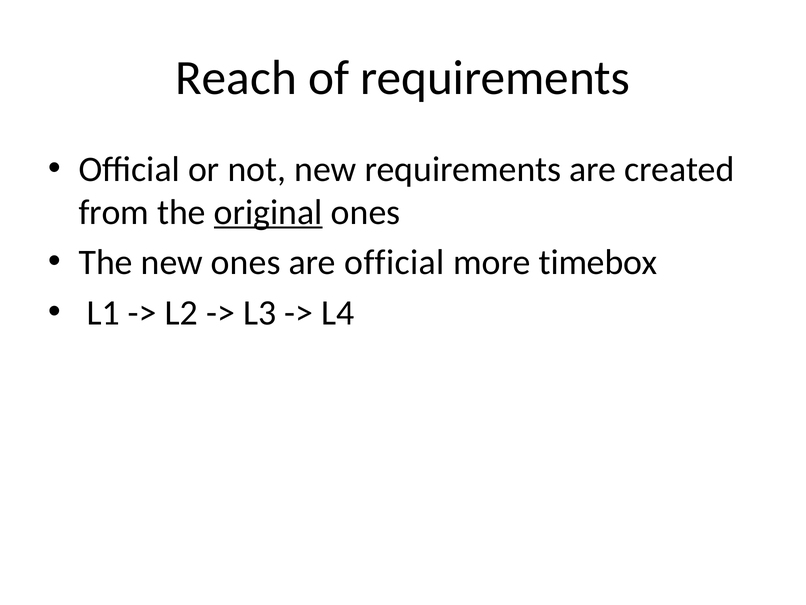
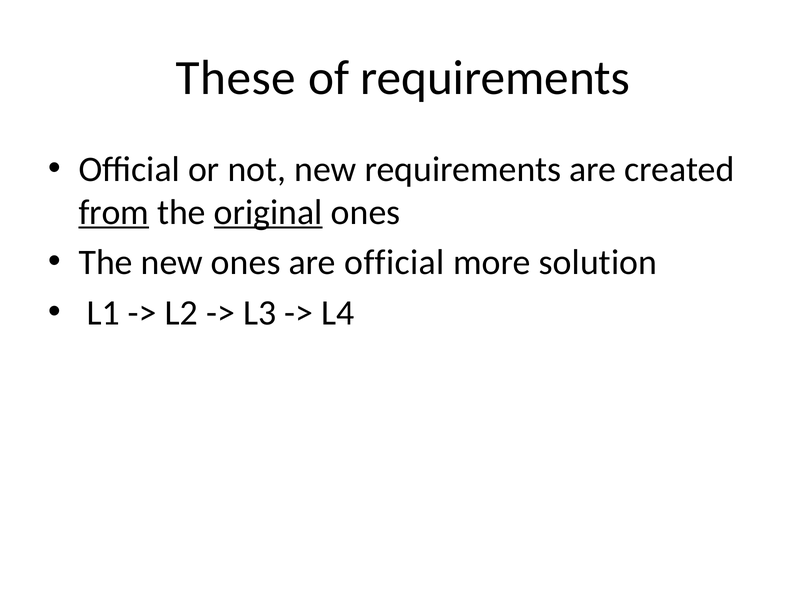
Reach: Reach -> These (236, 78)
from underline: none -> present (114, 212)
timebox: timebox -> solution (598, 262)
